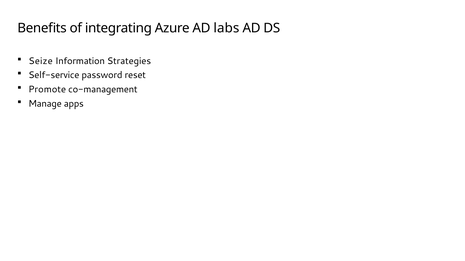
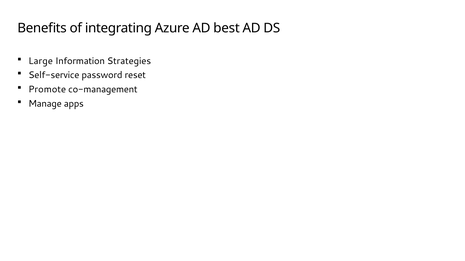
labs: labs -> best (227, 28)
Seize: Seize -> Large (41, 61)
